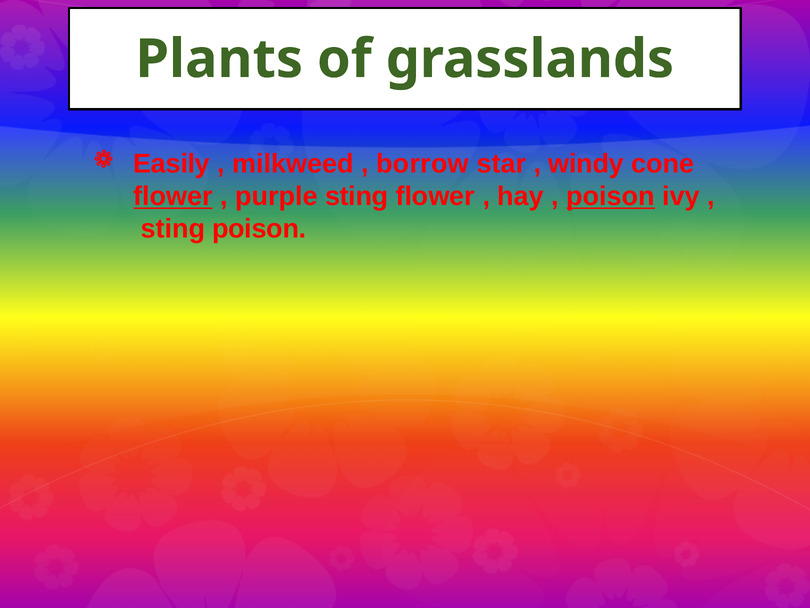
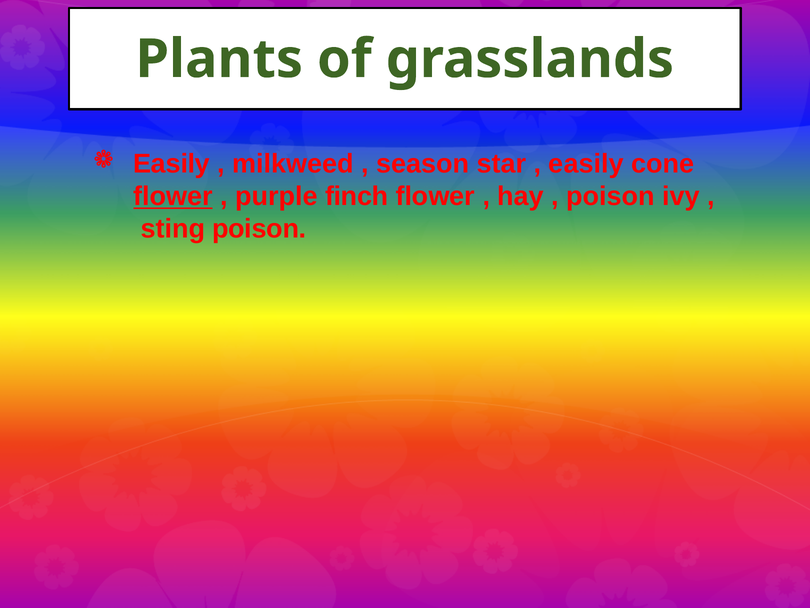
borrow: borrow -> season (423, 164)
windy: windy -> easily (586, 164)
purple sting: sting -> finch (357, 196)
poison underline: present -> none (611, 196)
